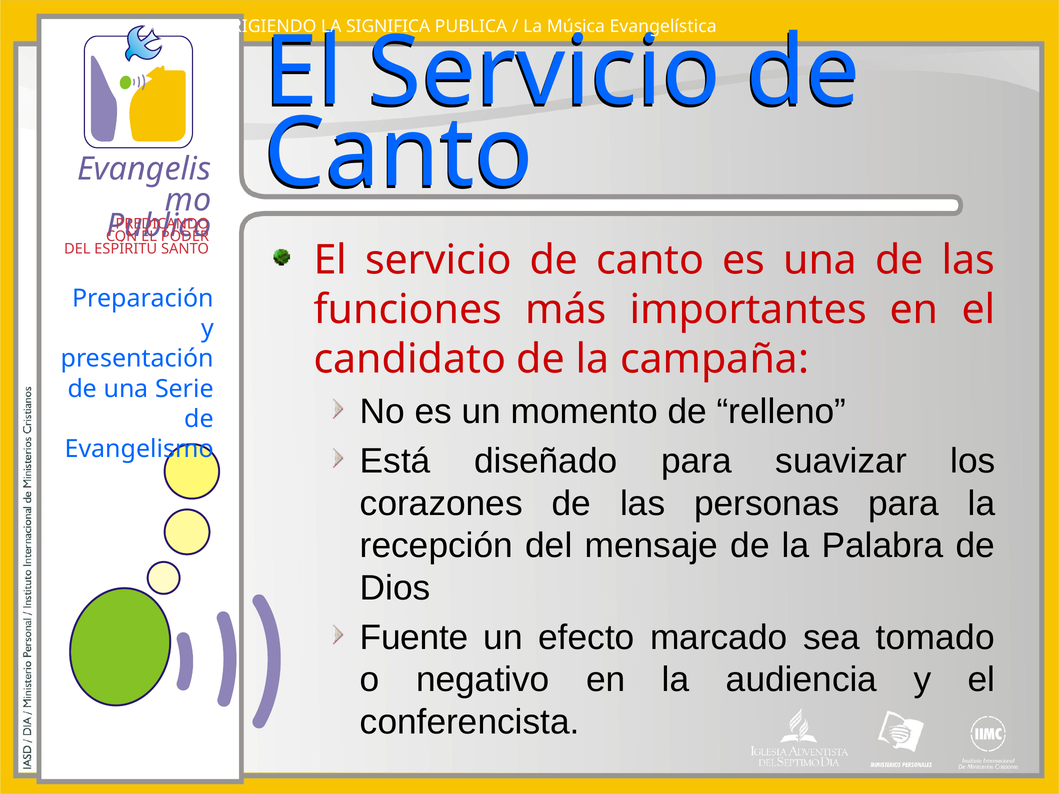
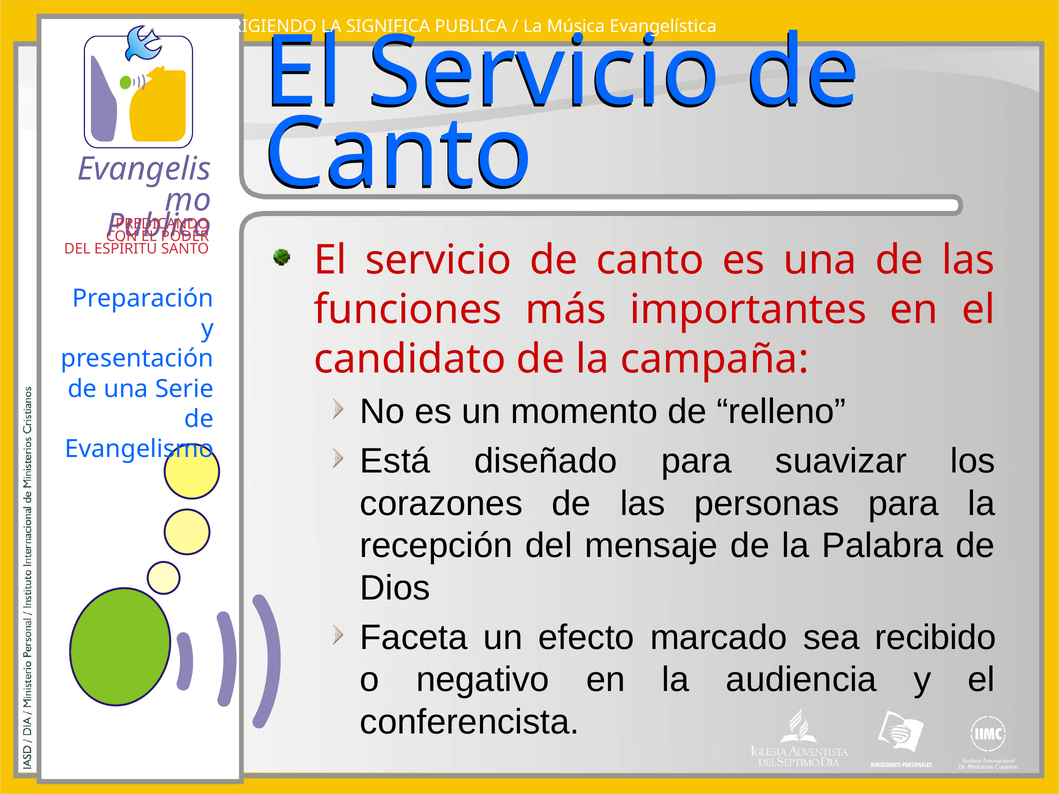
Fuente: Fuente -> Faceta (414, 638)
tomado: tomado -> recibido (936, 638)
